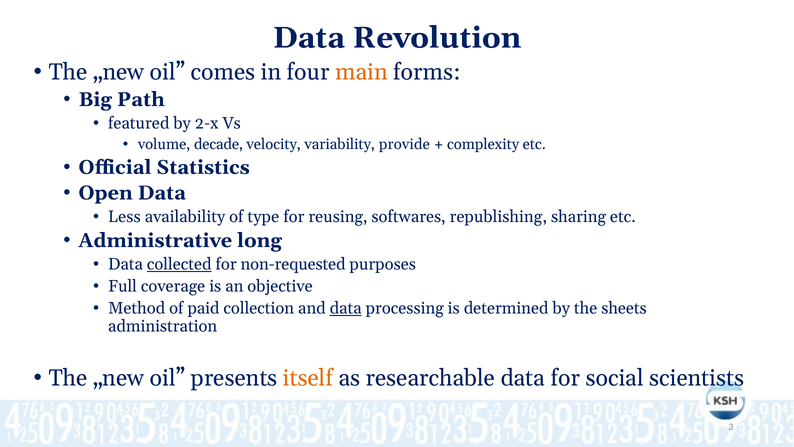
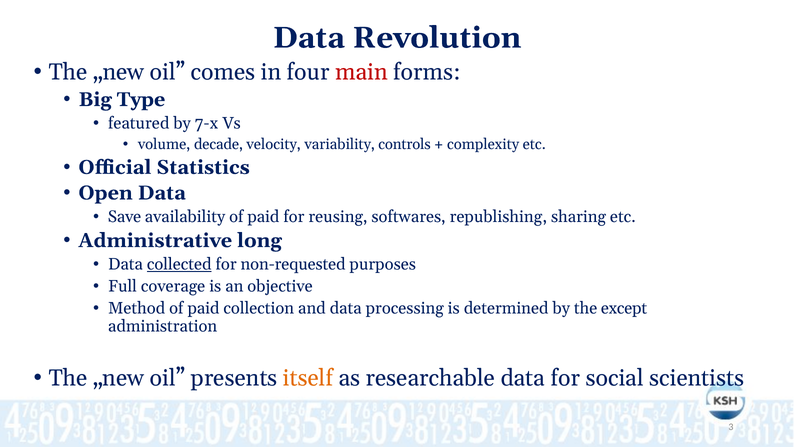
main colour: orange -> red (361, 72)
Path: Path -> Type (141, 99)
2-x: 2-x -> 7-x (207, 123)
provide: provide -> controls (405, 144)
Less: Less -> Save (125, 217)
availability of type: type -> paid (263, 217)
data underline: present -> none (346, 308)
sheets: sheets -> except (624, 308)
